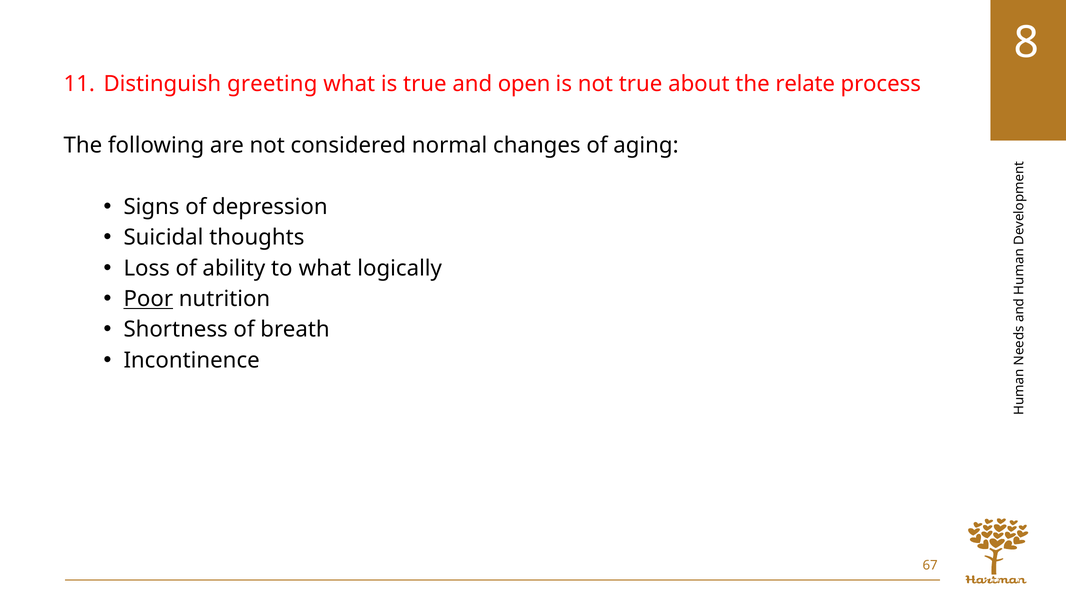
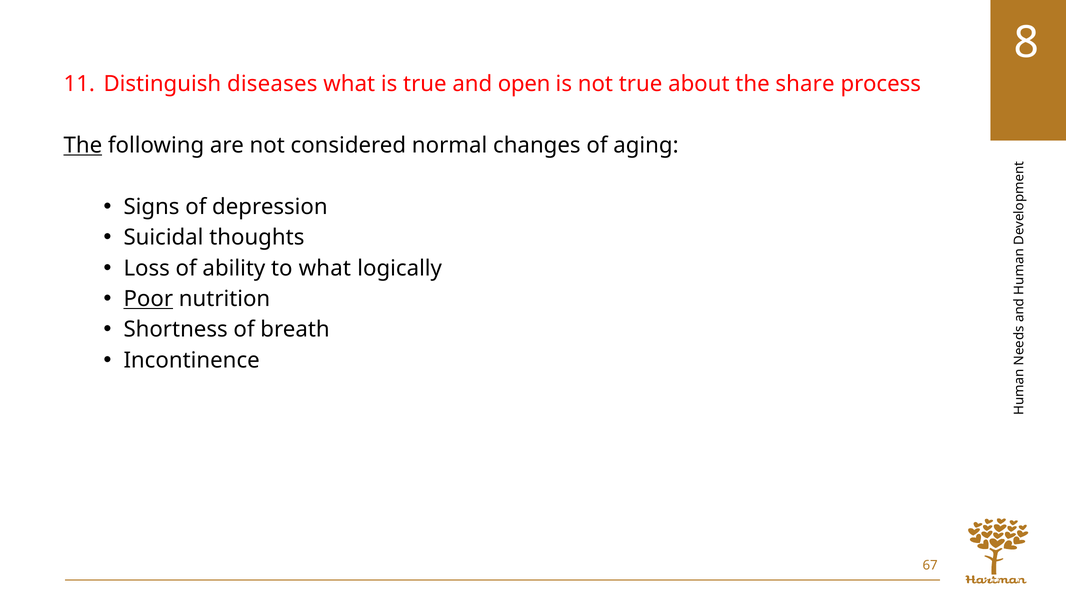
greeting: greeting -> diseases (272, 84)
relate: relate -> share (805, 84)
The underline: none -> present (83, 145)
